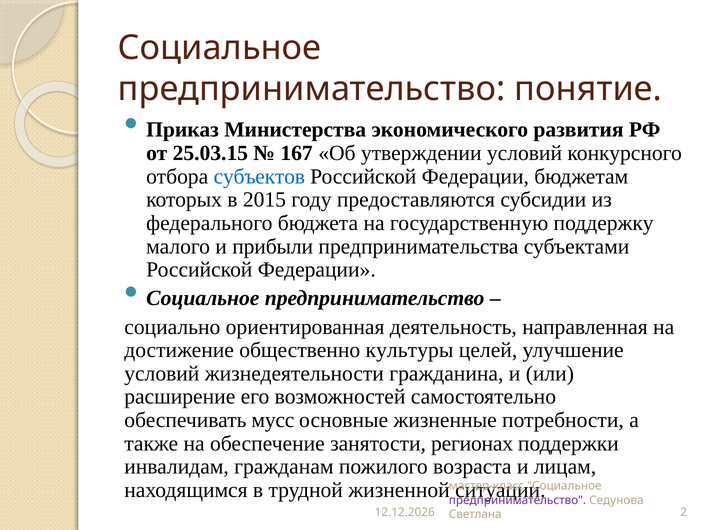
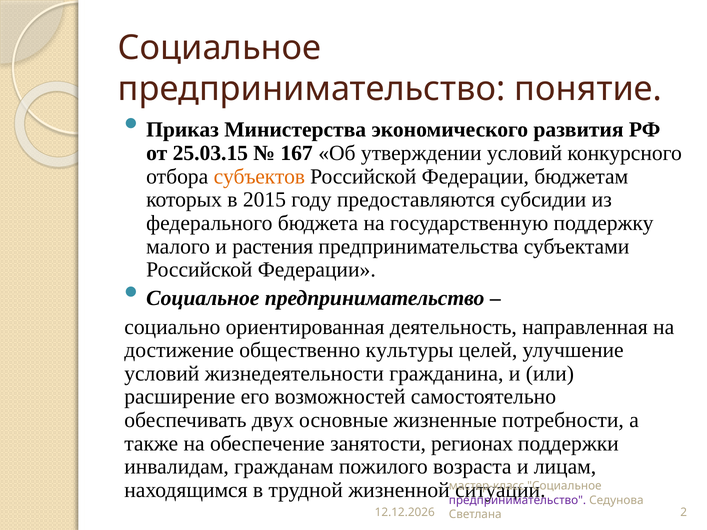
субъектов colour: blue -> orange (259, 177)
прибыли: прибыли -> растения (273, 247)
мусс: мусс -> двух (273, 420)
